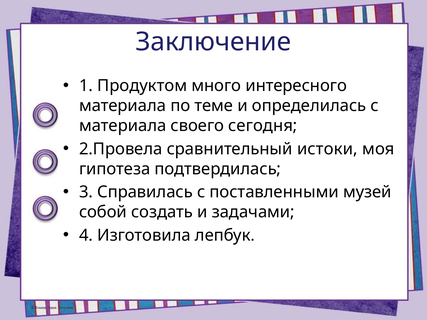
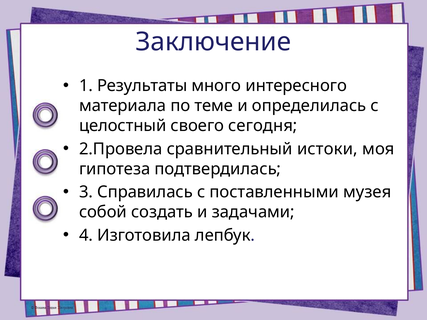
Продуктом: Продуктом -> Результаты (142, 86)
материала: материала -> целостный (123, 126)
музей: музей -> музея (367, 192)
